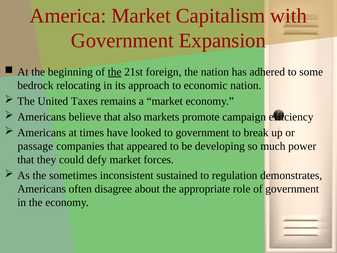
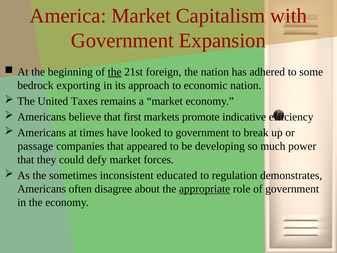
relocating: relocating -> exporting (78, 85)
also: also -> first (132, 117)
campaign: campaign -> indicative (244, 117)
sustained: sustained -> educated (177, 175)
appropriate underline: none -> present (205, 189)
